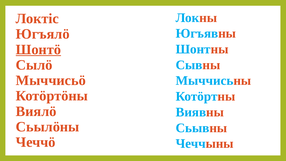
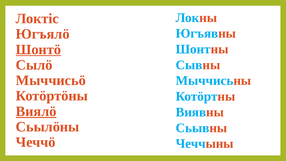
Виялӧ underline: none -> present (36, 111)
